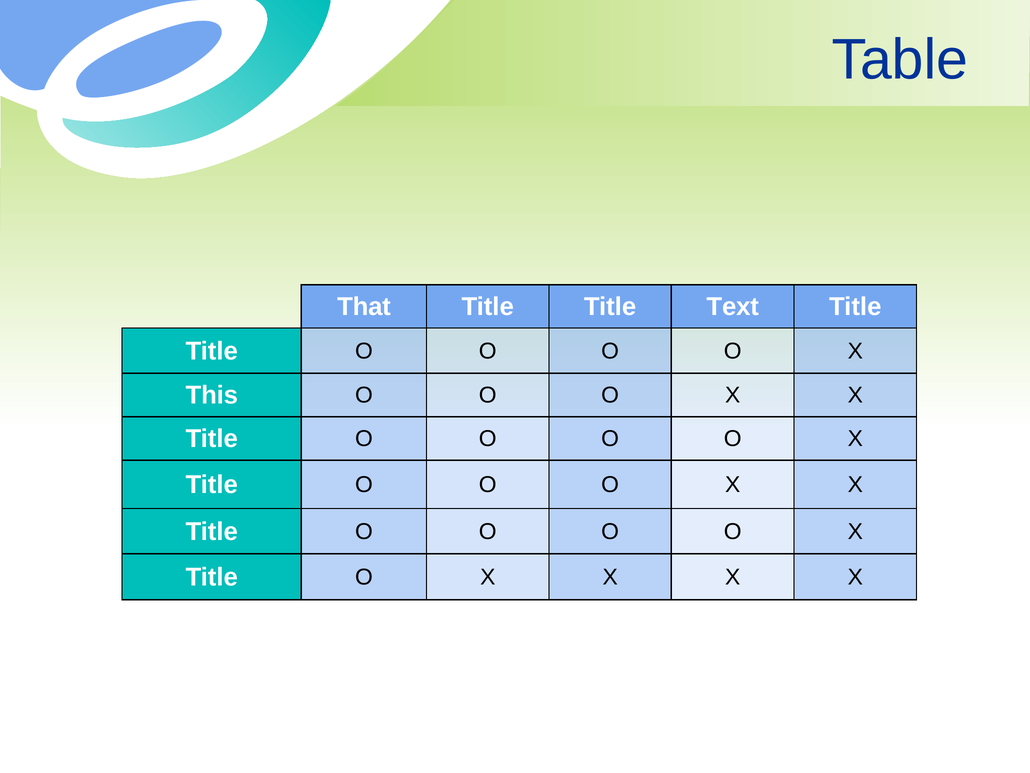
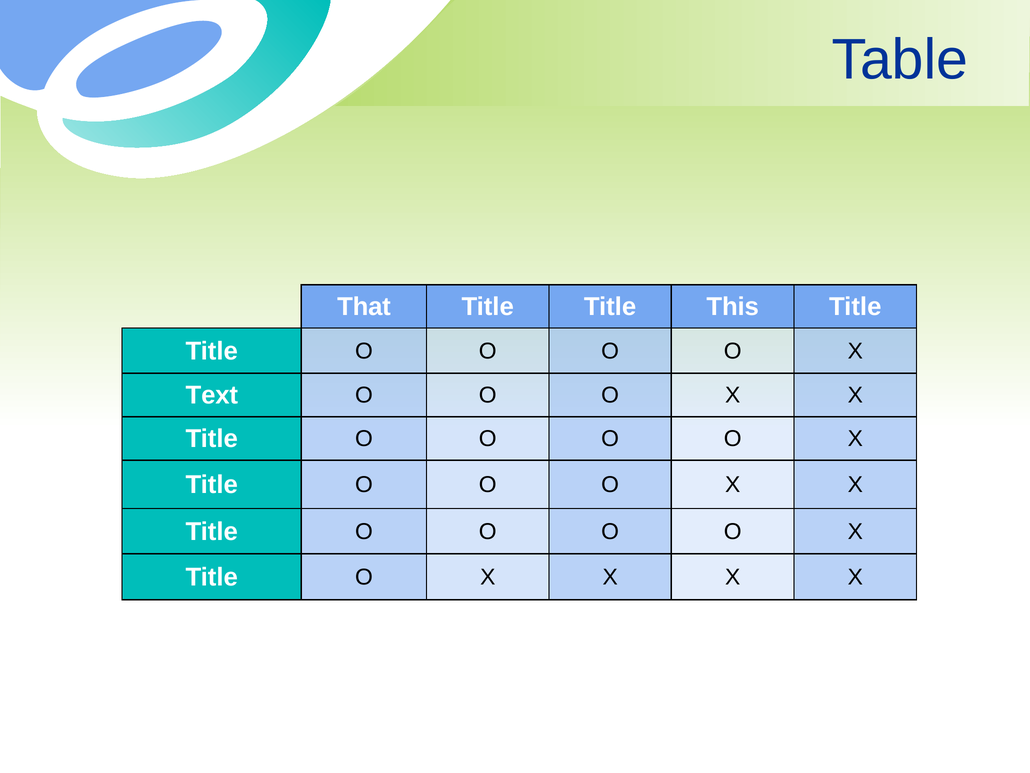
Text: Text -> This (733, 307)
This: This -> Text (212, 395)
